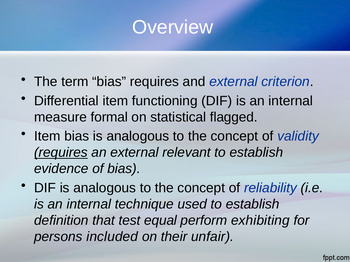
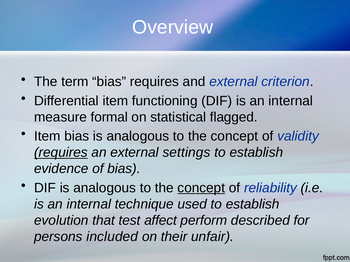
relevant: relevant -> settings (186, 153)
concept underline: none -> present (201, 188)
definition: definition -> evolution (61, 221)
equal: equal -> affect (161, 221)
exhibiting: exhibiting -> described (260, 221)
